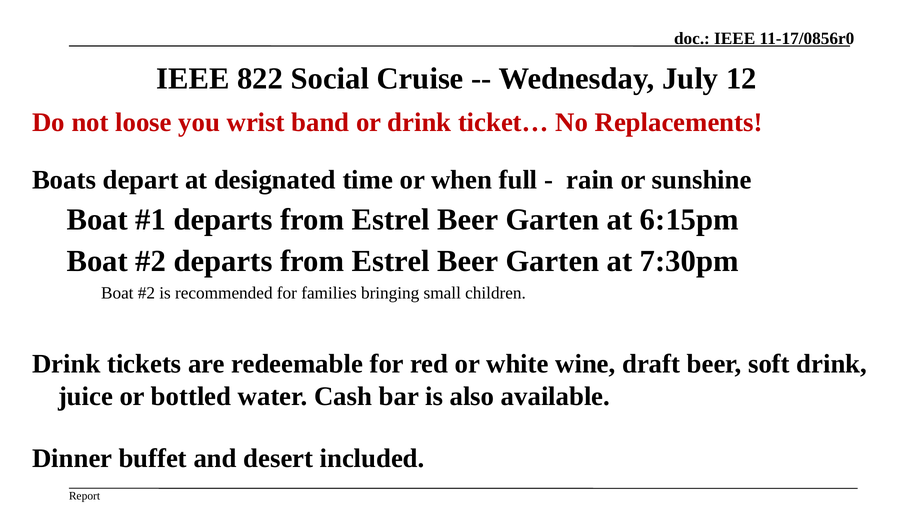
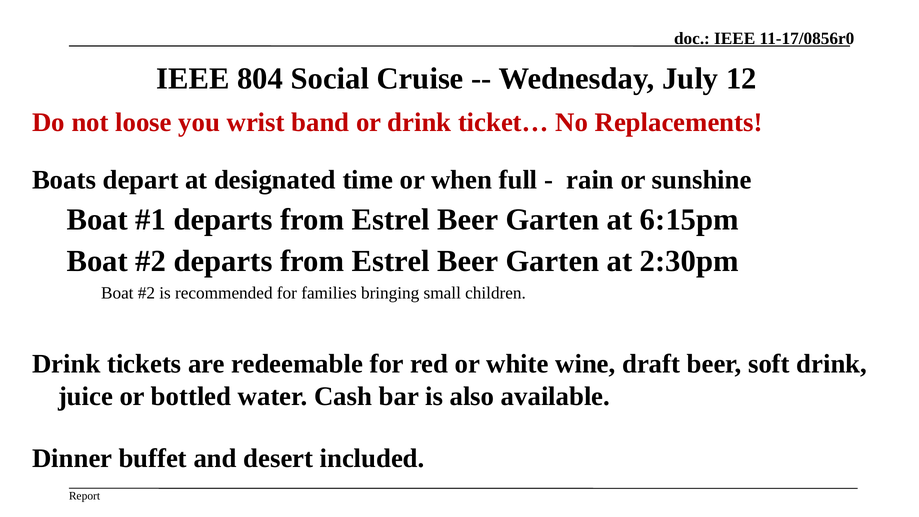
822: 822 -> 804 (260, 79)
7:30pm: 7:30pm -> 2:30pm (689, 261)
